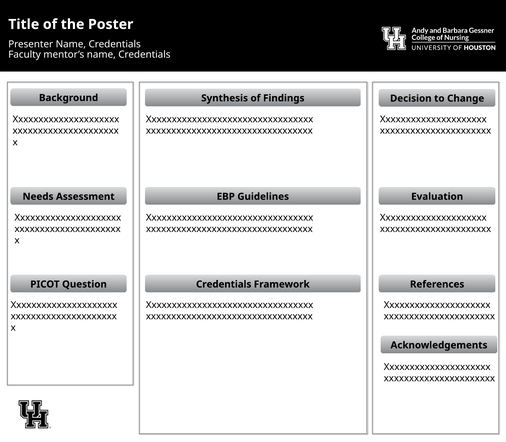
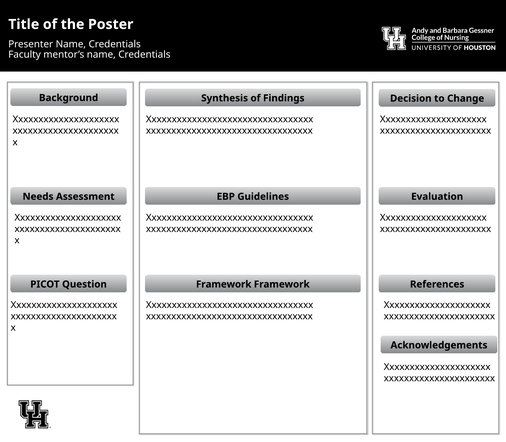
Credentials: Credentials -> Framework (224, 285)
